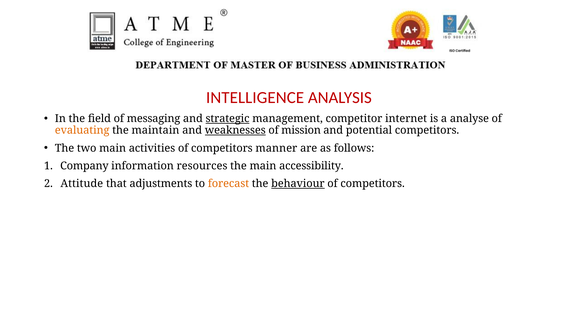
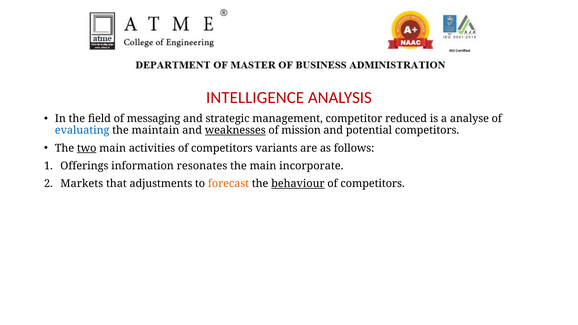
strategic underline: present -> none (228, 119)
internet: internet -> reduced (406, 119)
evaluating colour: orange -> blue (82, 130)
two underline: none -> present (87, 148)
manner: manner -> variants (276, 148)
Company: Company -> Offerings (84, 166)
resources: resources -> resonates (202, 166)
accessibility: accessibility -> incorporate (311, 166)
Attitude: Attitude -> Markets (82, 184)
